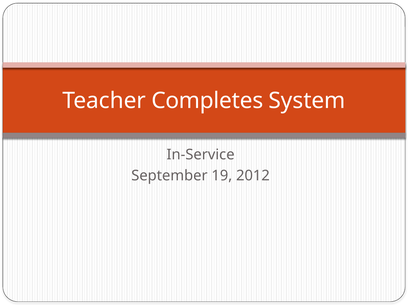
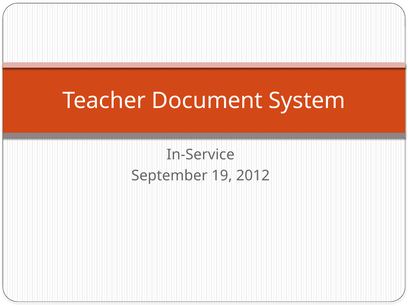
Completes: Completes -> Document (207, 101)
